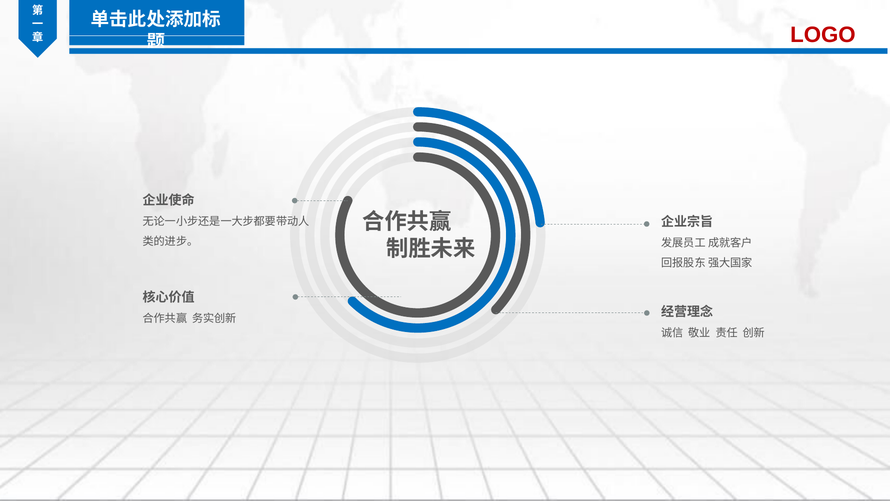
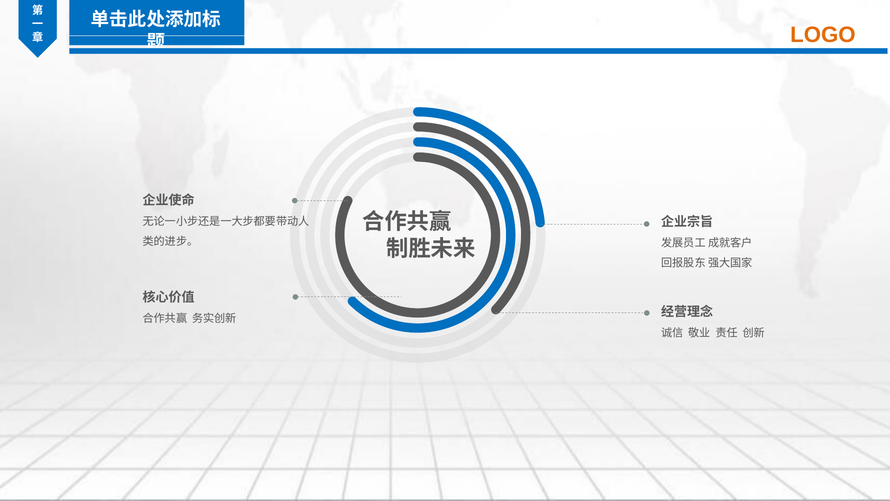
LOGO colour: red -> orange (823, 35)
